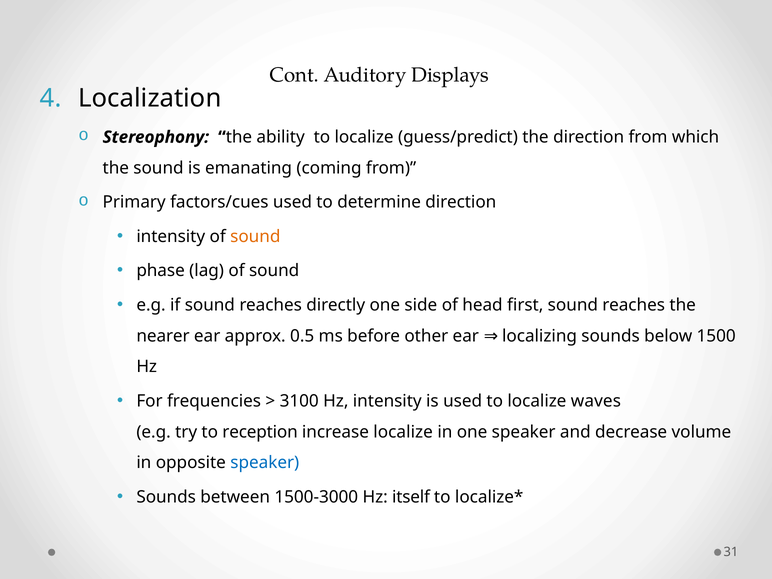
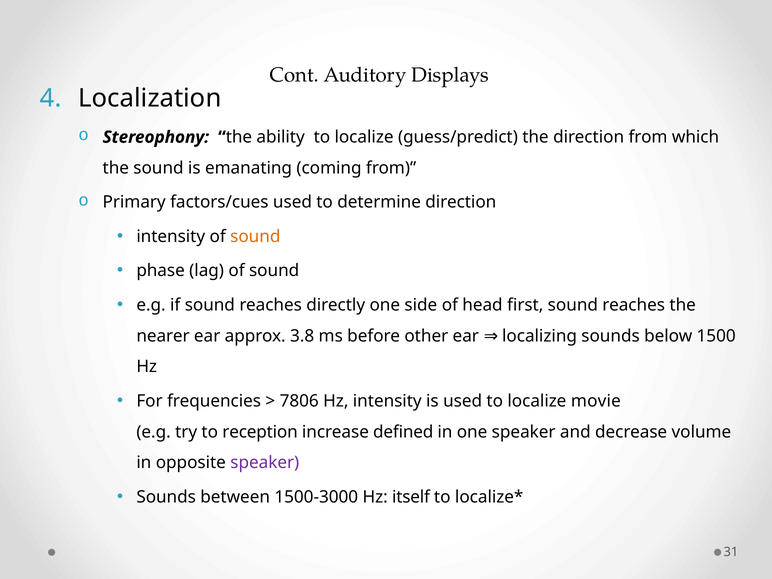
0.5: 0.5 -> 3.8 (302, 336)
3100: 3100 -> 7806 (299, 401)
waves: waves -> movie (596, 401)
increase localize: localize -> defined (403, 432)
speaker colour: blue -> purple (265, 463)
